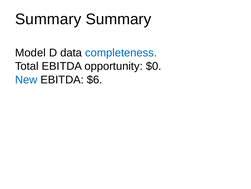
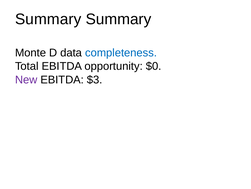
Model: Model -> Monte (31, 53)
New colour: blue -> purple (26, 79)
$6: $6 -> $3 (95, 79)
